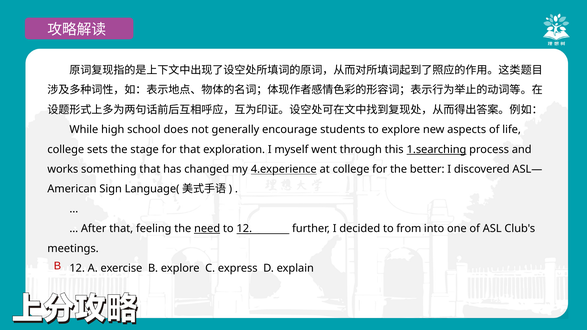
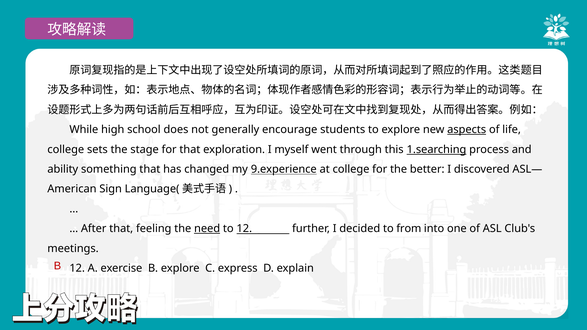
aspects underline: none -> present (467, 130)
works: works -> ability (63, 169)
4.experience: 4.experience -> 9.experience (284, 169)
